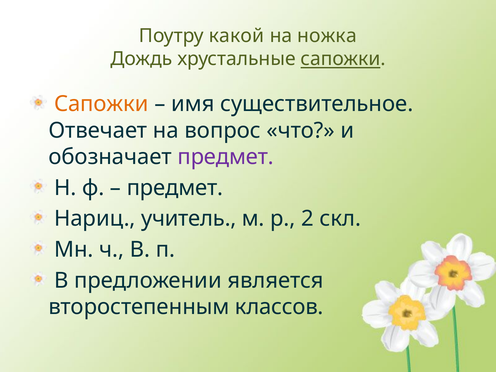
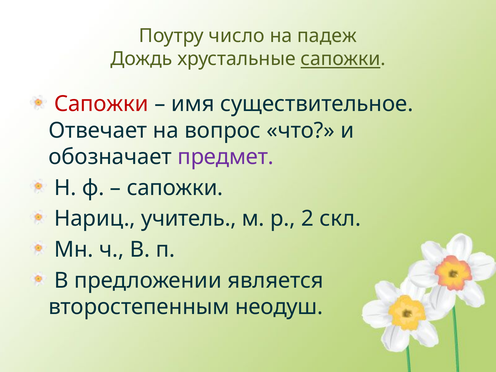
какой: какой -> число (237, 36)
ножка: ножка -> падеж (327, 36)
Сапожки colour: orange -> red (101, 104)
предмет: предмет -> сапожки (175, 188)
классов: классов -> неодуш (279, 307)
